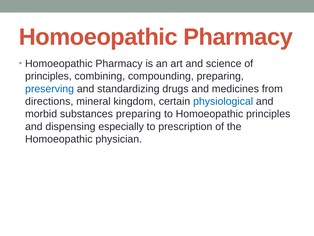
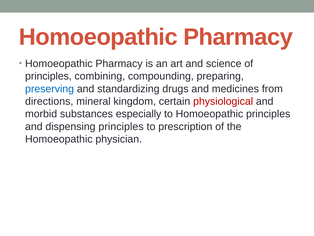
physiological colour: blue -> red (223, 101)
substances preparing: preparing -> especially (139, 114)
dispensing especially: especially -> principles (121, 126)
